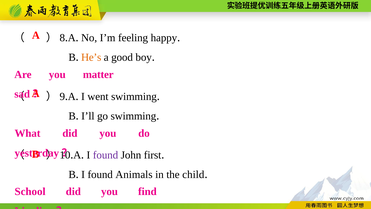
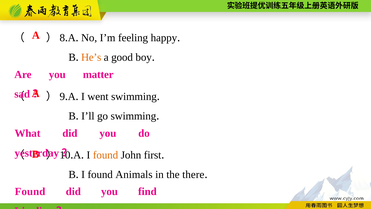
found colour: purple -> orange (106, 155)
child: child -> there (193, 174)
School: School -> Found (30, 191)
